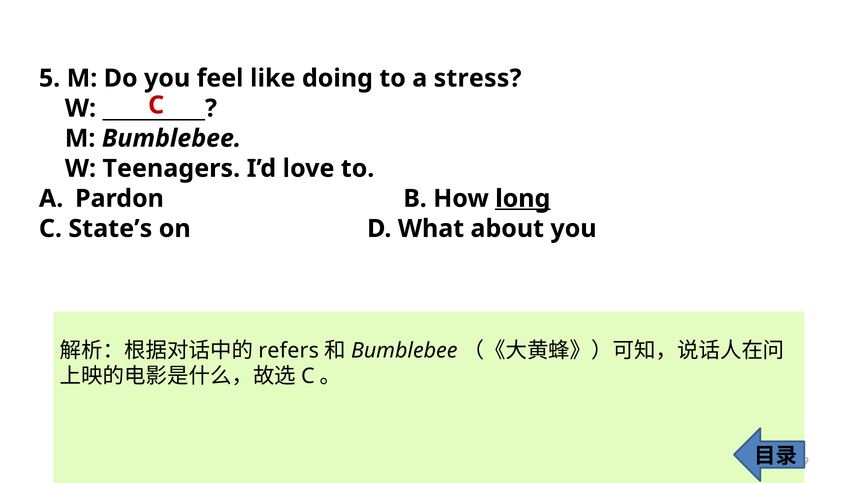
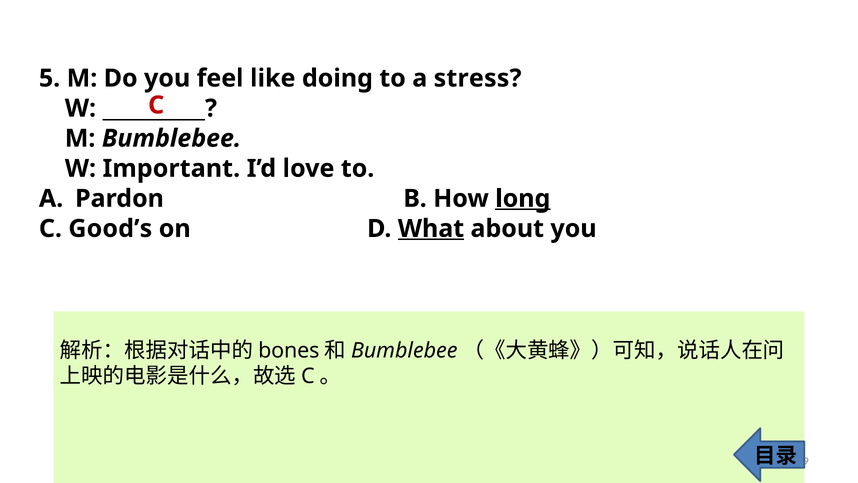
Teenagers: Teenagers -> Important (171, 168)
State’s: State’s -> Good’s (110, 228)
What underline: none -> present (431, 228)
refers: refers -> bones (289, 350)
